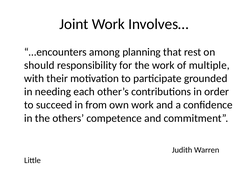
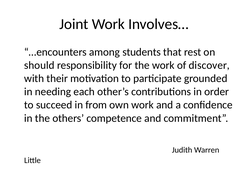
planning: planning -> students (142, 52)
multiple: multiple -> discover (209, 65)
